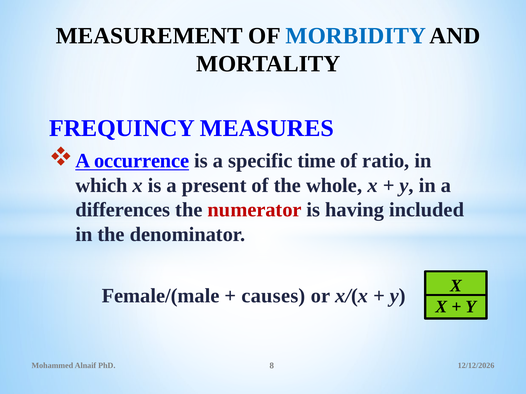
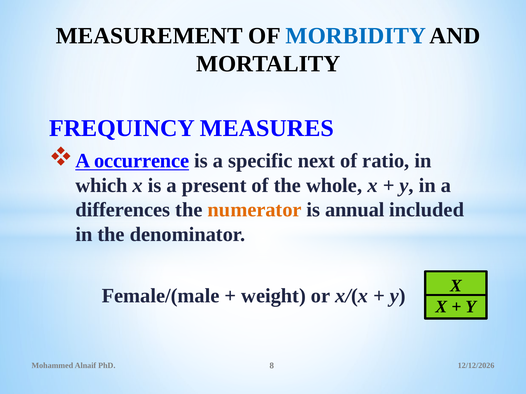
time: time -> next (316, 161)
numerator colour: red -> orange (255, 210)
having: having -> annual (355, 210)
causes: causes -> weight (274, 296)
